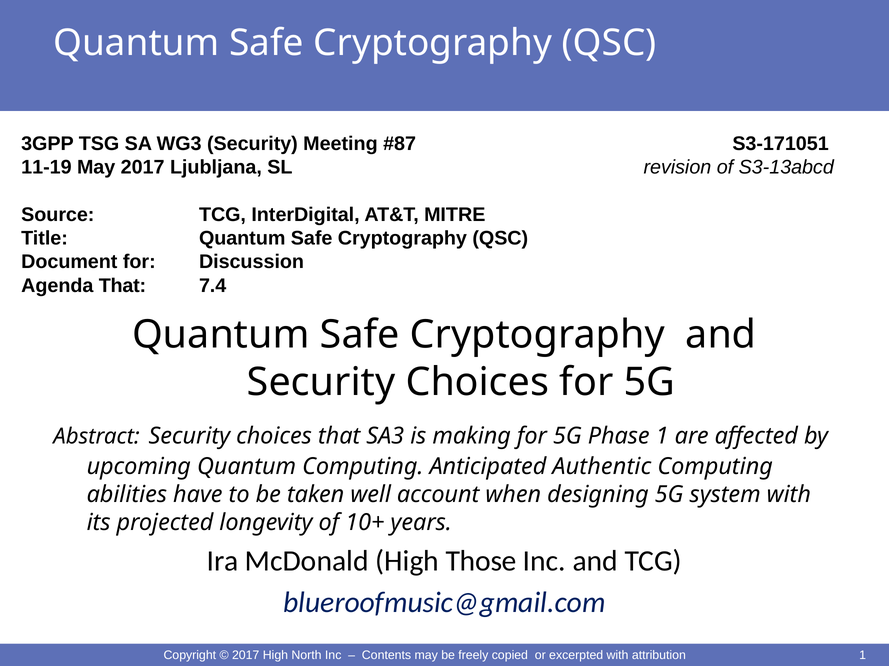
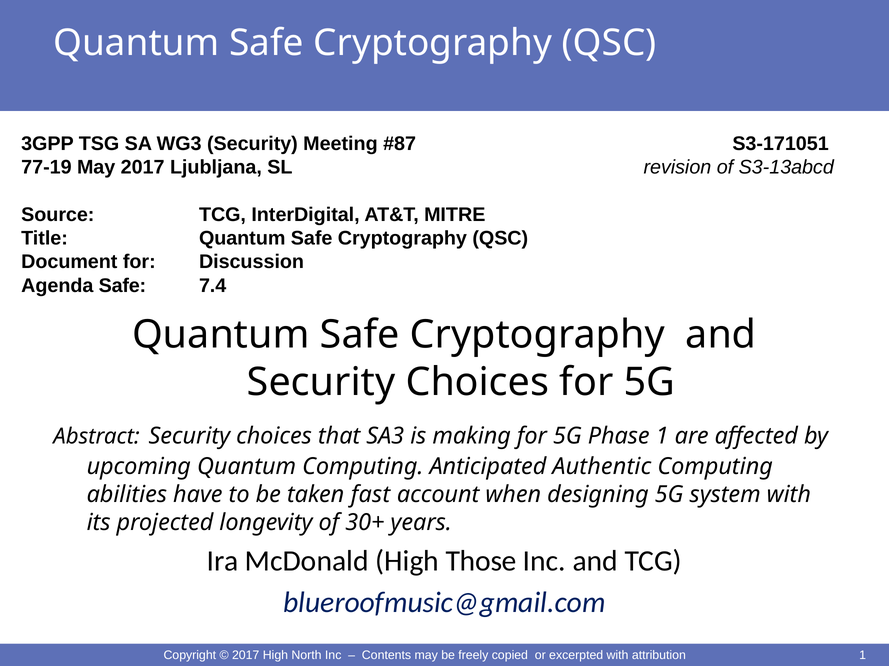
11-19: 11-19 -> 77-19 (46, 167)
Agenda That: That -> Safe (122, 286)
well: well -> fast (371, 495)
10+: 10+ -> 30+ (365, 523)
